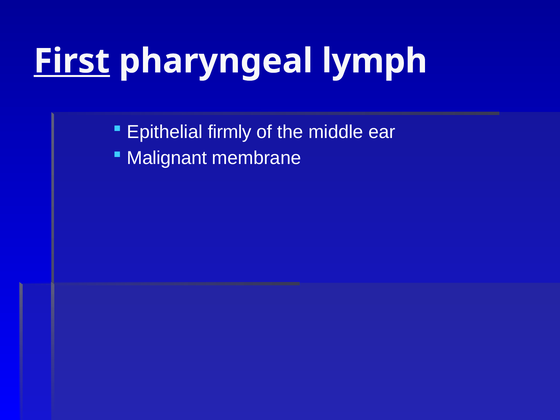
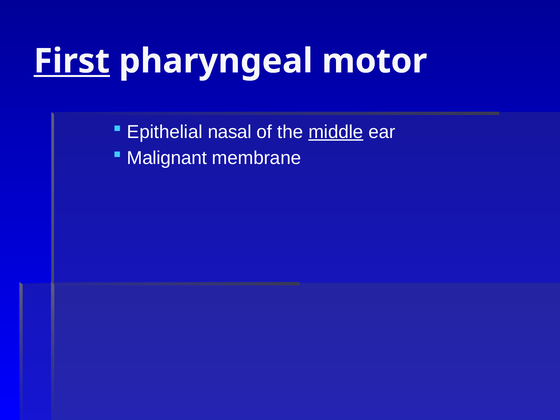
lymph: lymph -> motor (375, 61)
firmly: firmly -> nasal (230, 132)
middle underline: none -> present (336, 132)
